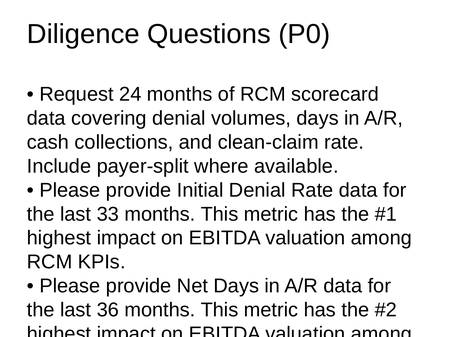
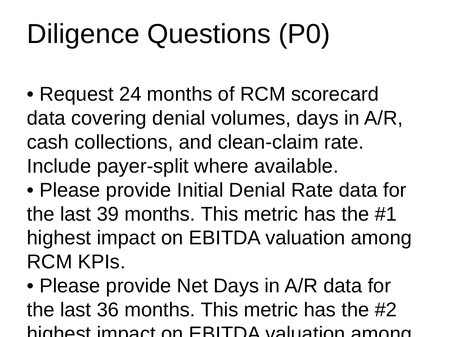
33: 33 -> 39 (108, 214)
